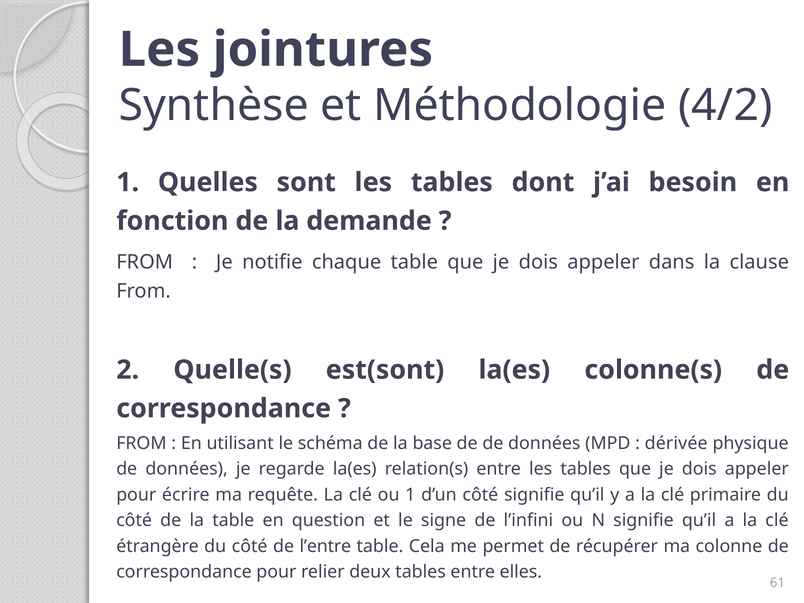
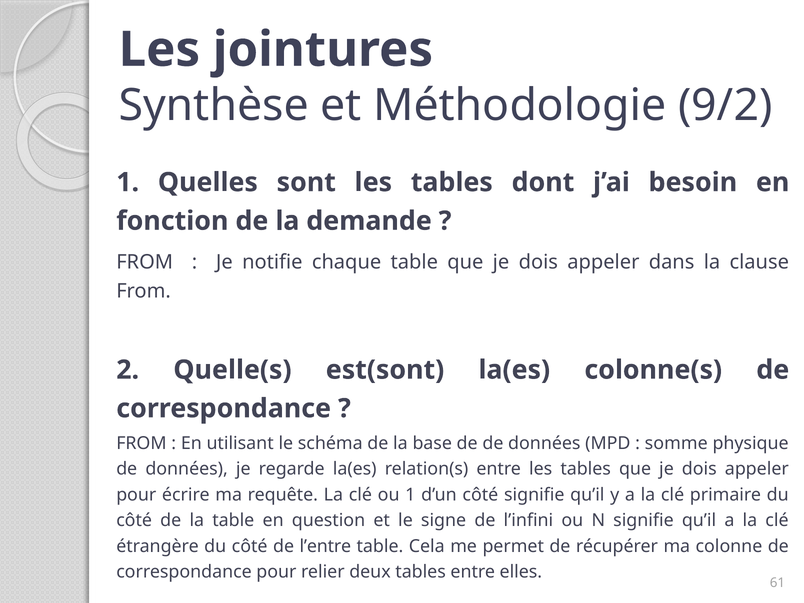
4/2: 4/2 -> 9/2 (725, 106)
dérivée: dérivée -> somme (676, 443)
